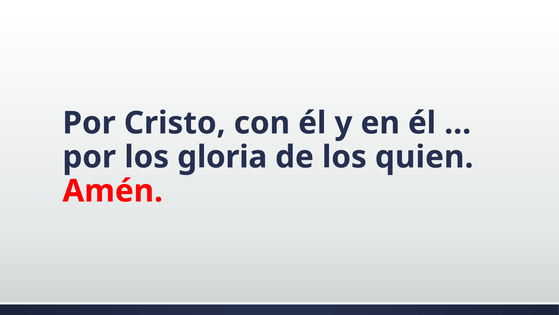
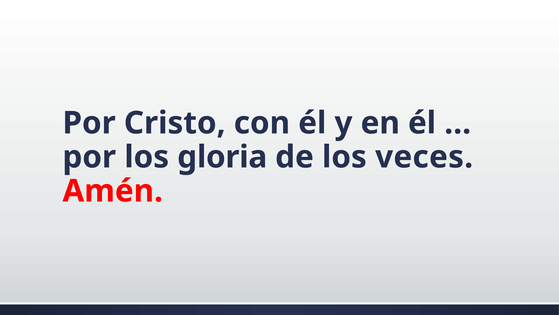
quien: quien -> veces (424, 157)
